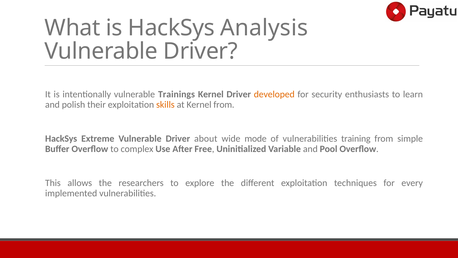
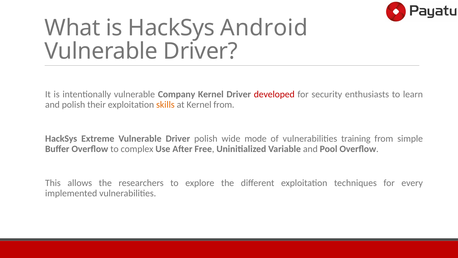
Analysis: Analysis -> Android (264, 28)
Trainings: Trainings -> Company (177, 94)
developed colour: orange -> red (274, 94)
Driver about: about -> polish (206, 139)
